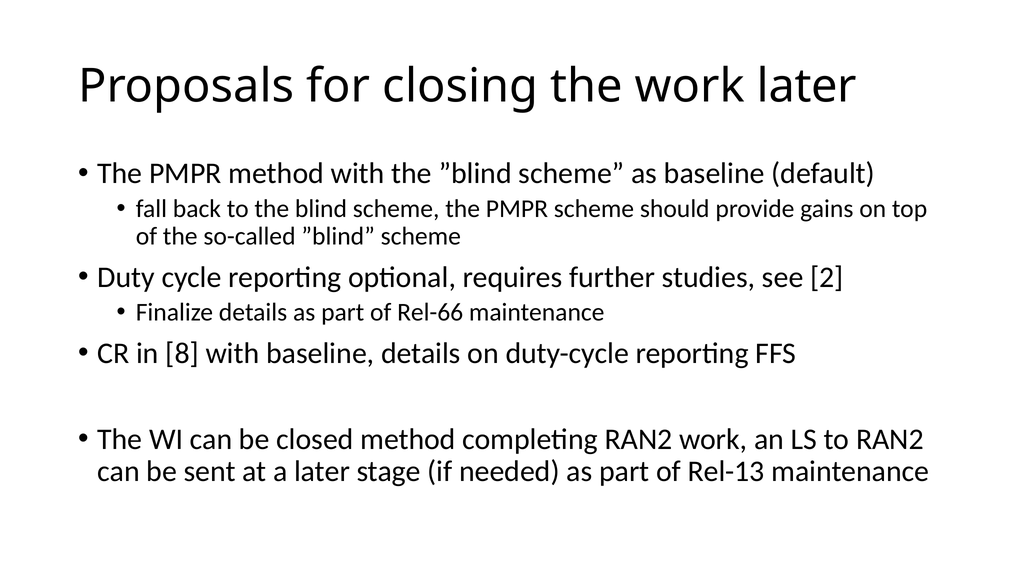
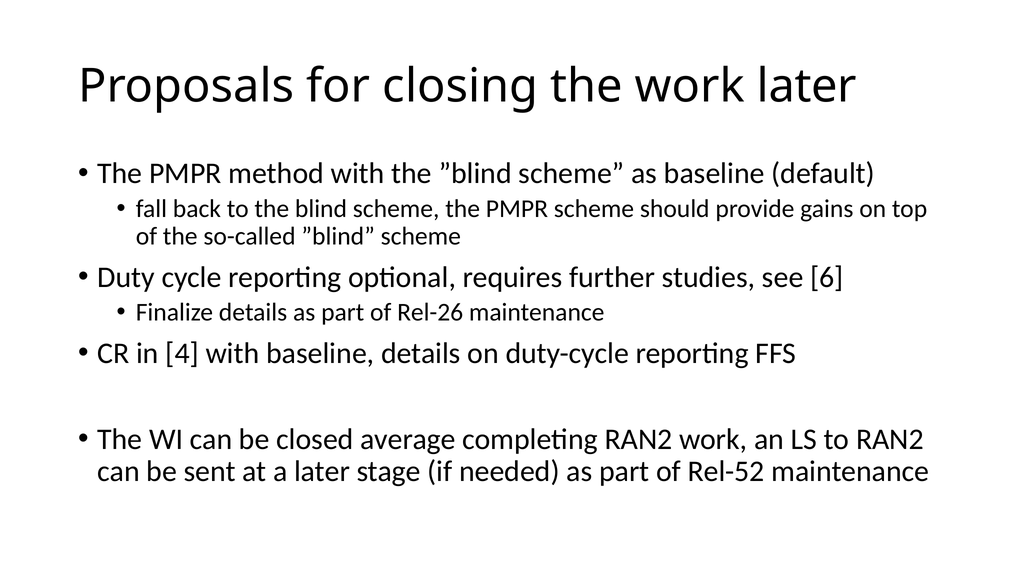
2: 2 -> 6 (827, 277)
Rel-66: Rel-66 -> Rel-26 (430, 312)
8: 8 -> 4 (182, 353)
closed method: method -> average (408, 439)
Rel-13: Rel-13 -> Rel-52 (726, 471)
